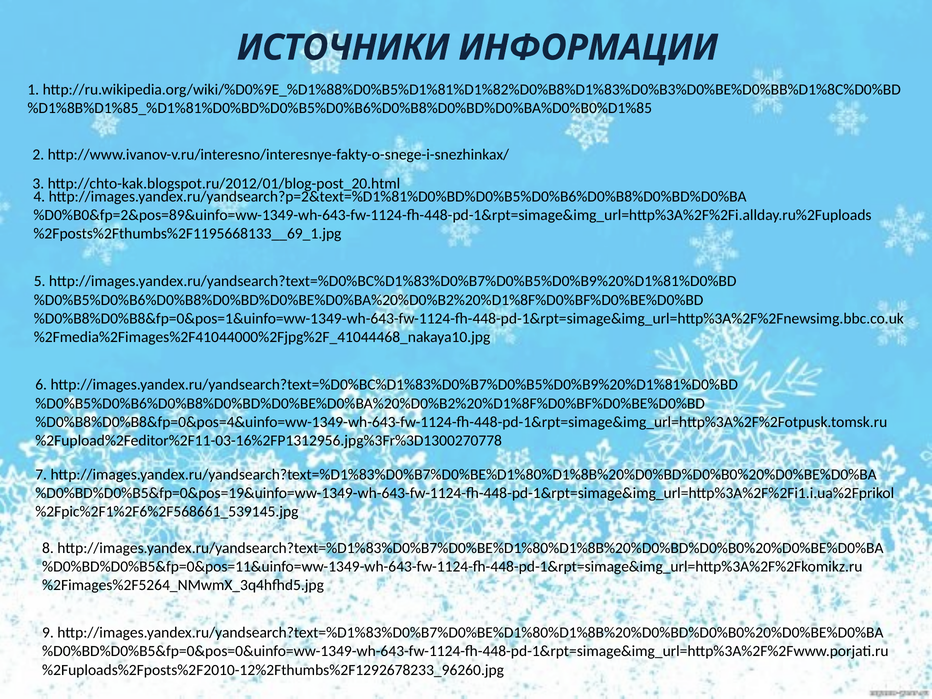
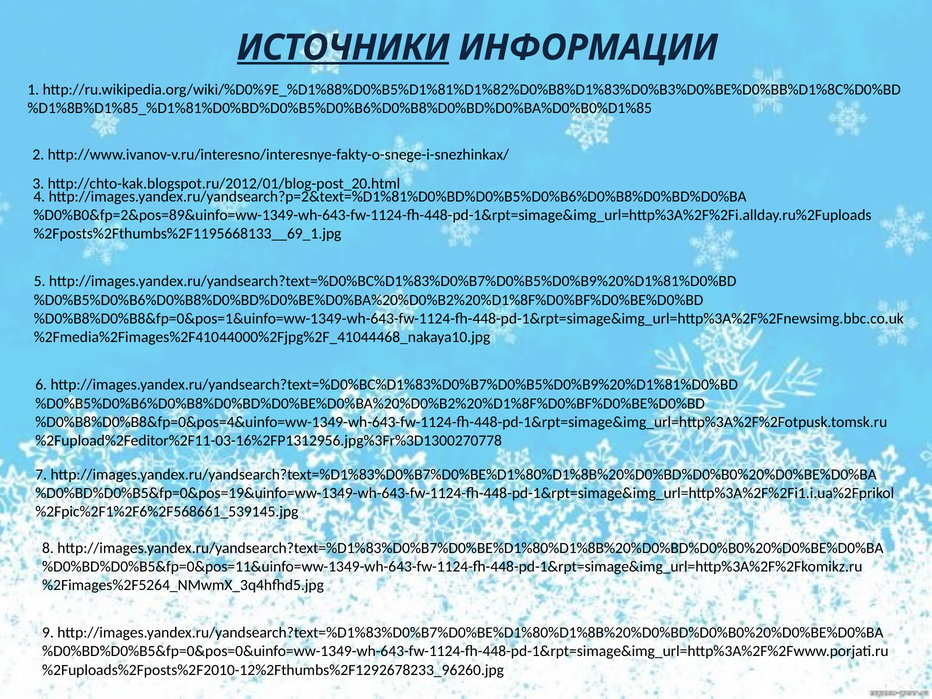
ИСТОЧНИКИ underline: none -> present (343, 48)
